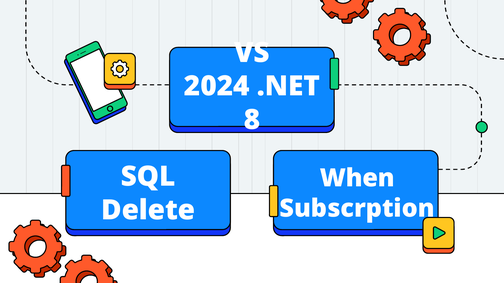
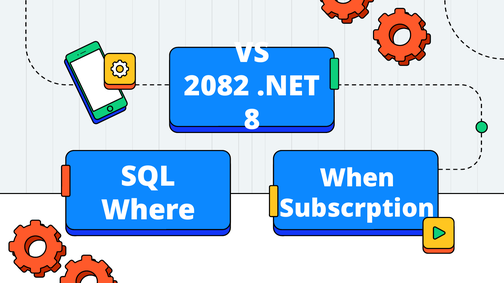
2024: 2024 -> 2082 (217, 87)
Delete: Delete -> Where (148, 211)
